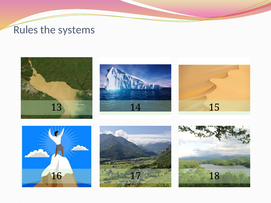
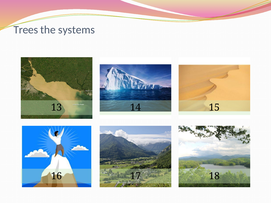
Rules: Rules -> Trees (26, 30)
